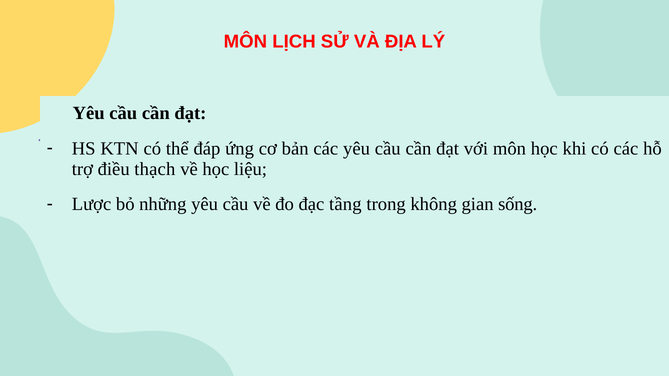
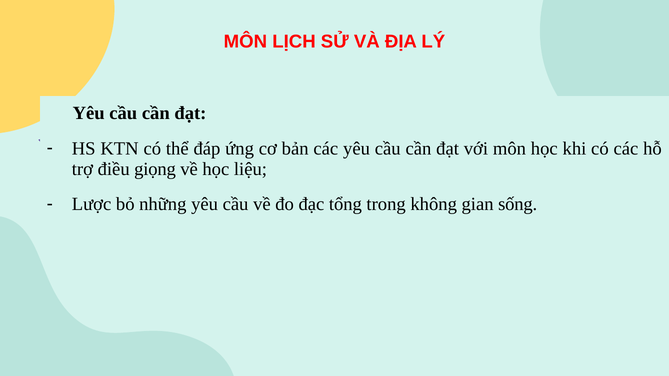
thạch: thạch -> giọng (155, 169)
tầng: tầng -> tổng (345, 204)
